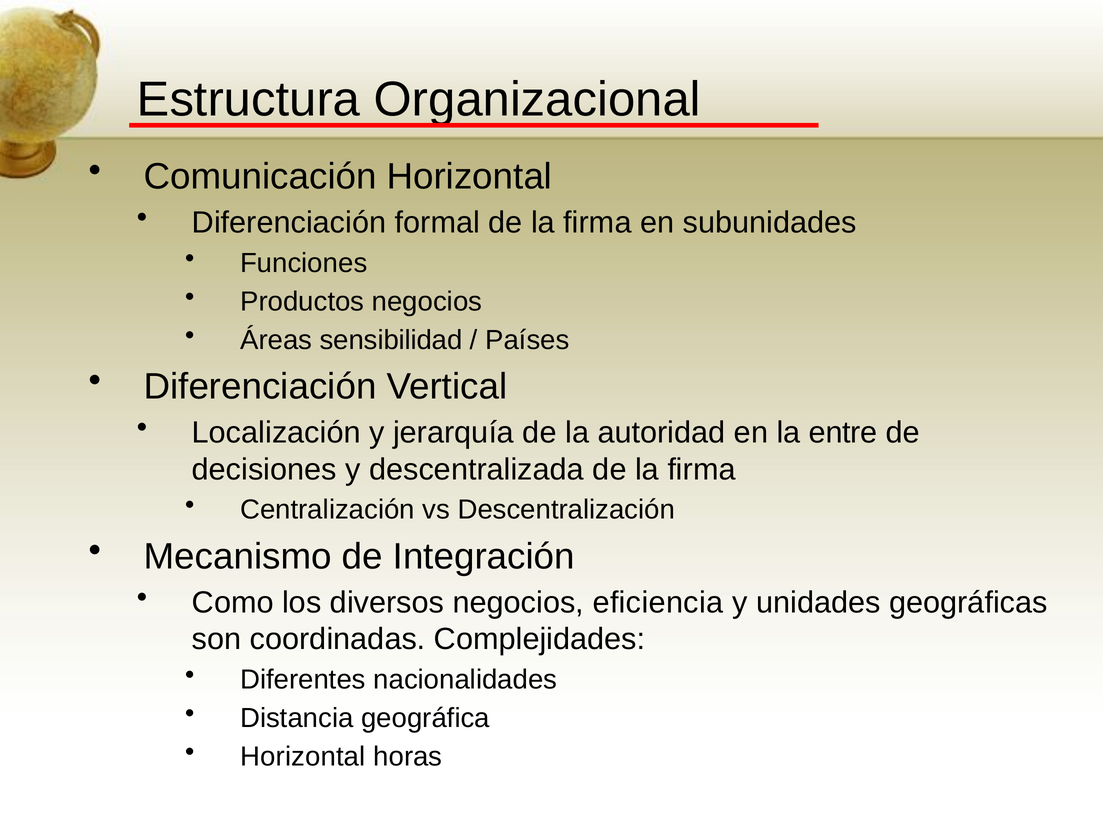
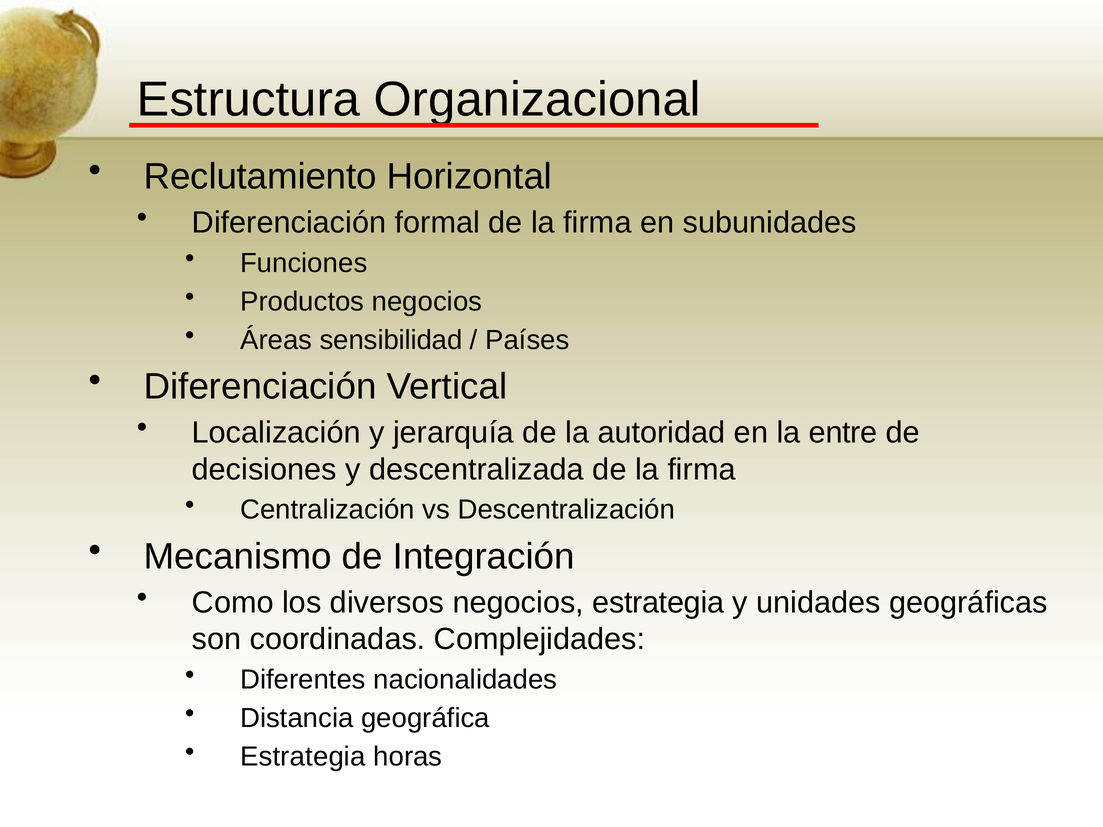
Comunicación: Comunicación -> Reclutamiento (260, 177)
negocios eficiencia: eficiencia -> estrategia (658, 603)
Horizontal: Horizontal -> Estrategia (303, 757)
